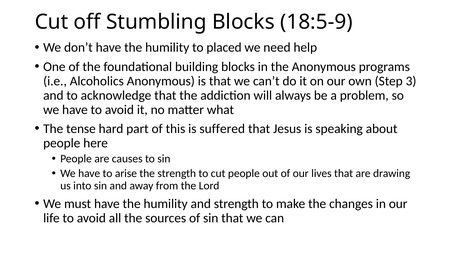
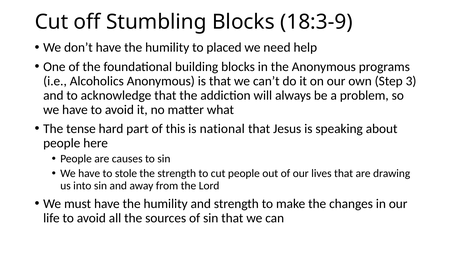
18:5-9: 18:5-9 -> 18:3-9 (316, 22)
suffered: suffered -> national (222, 129)
arise: arise -> stole (126, 173)
